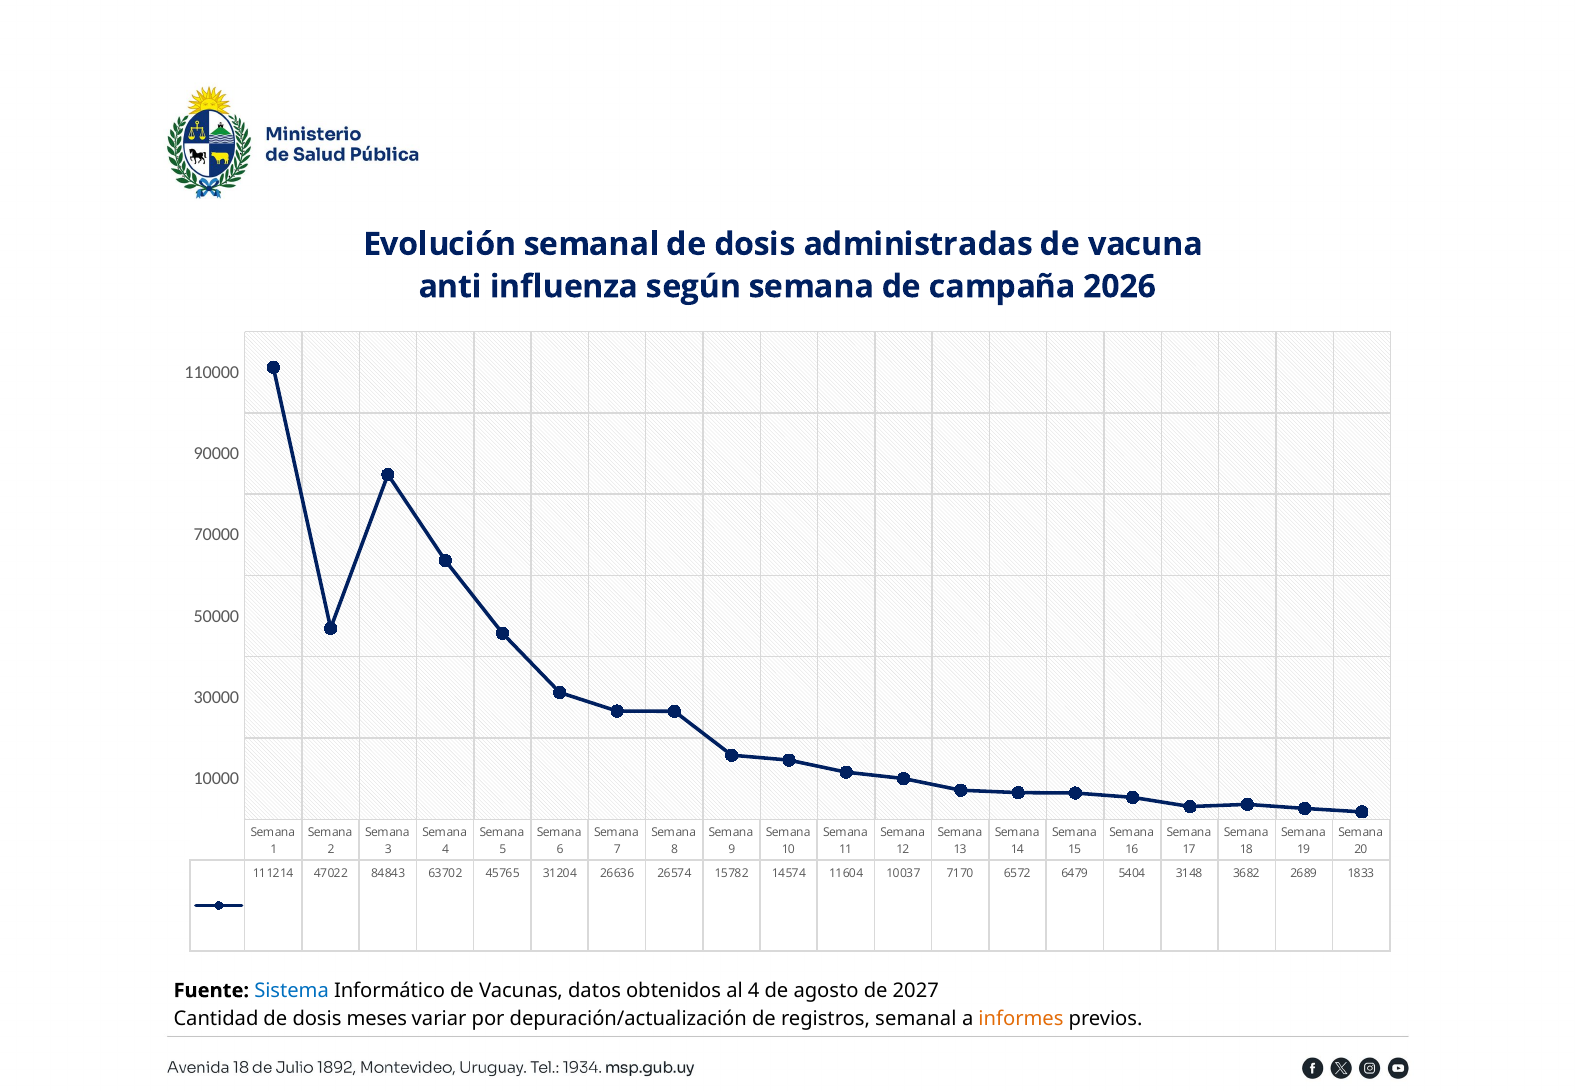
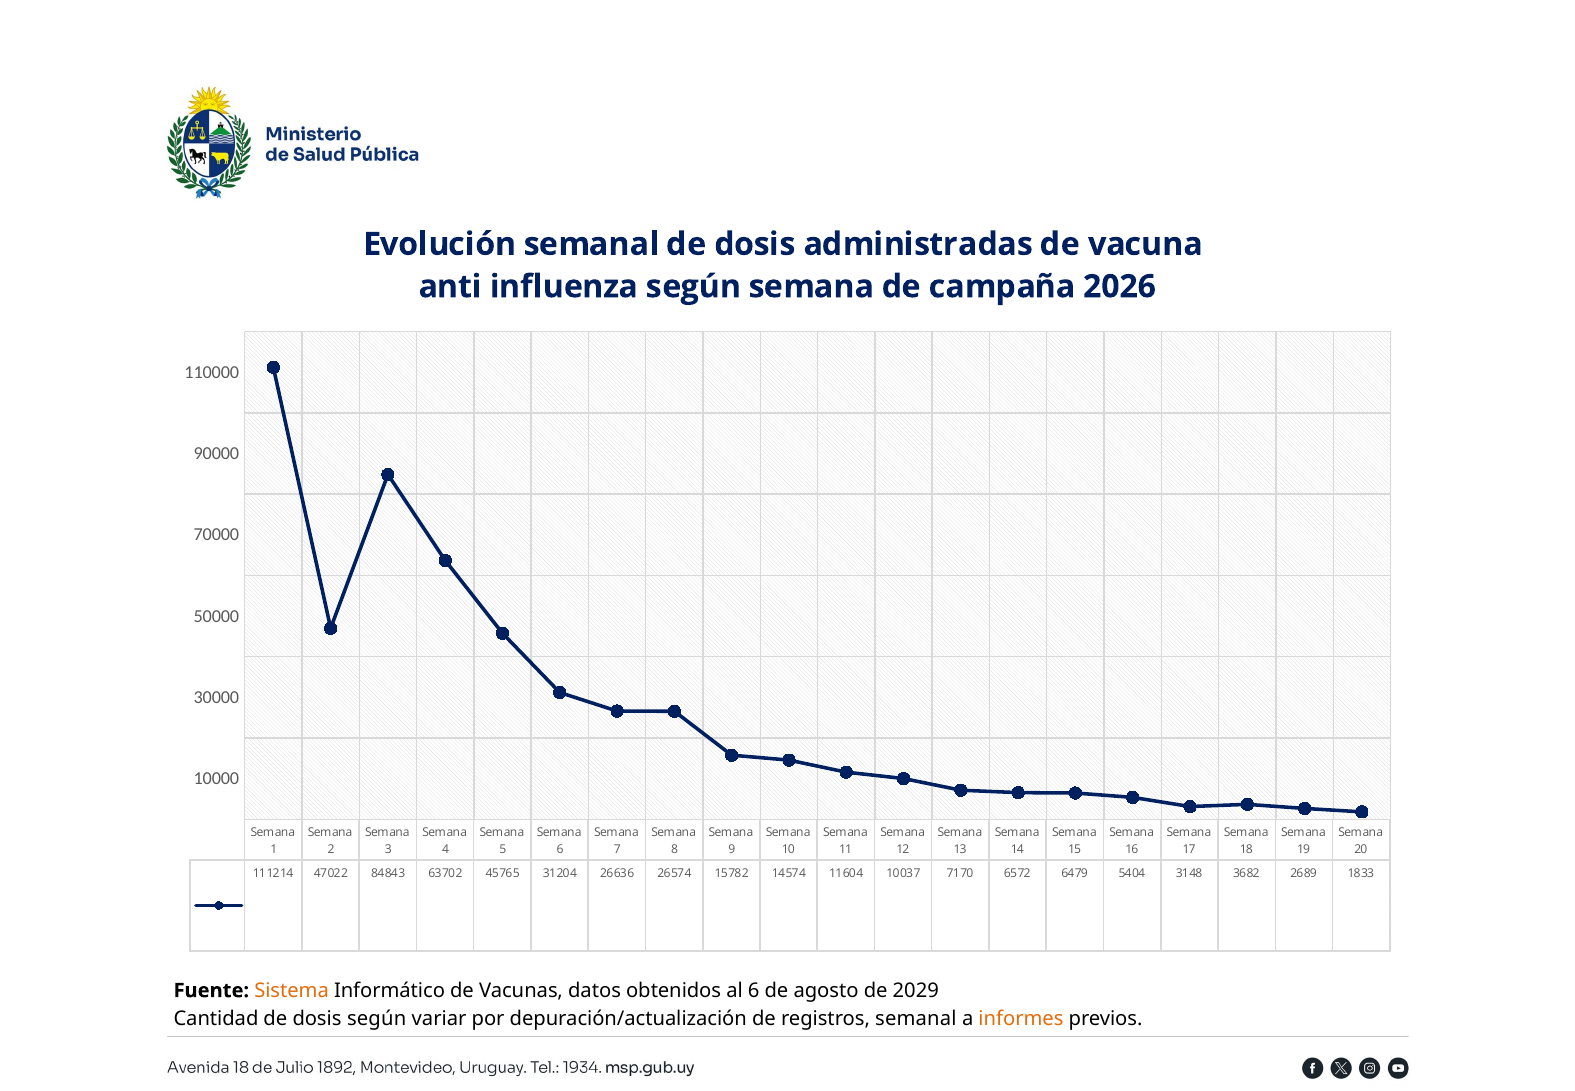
Sistema colour: blue -> orange (292, 990)
al 4: 4 -> 6 (754, 990)
2027: 2027 -> 2029 (916, 990)
dosis meses: meses -> según (377, 1018)
